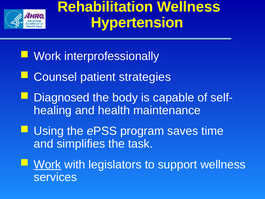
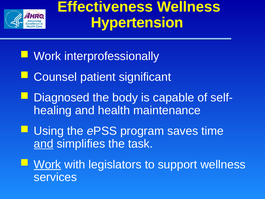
Rehabilitation: Rehabilitation -> Effectiveness (105, 7)
strategies: strategies -> significant (145, 77)
and underline: none -> present (44, 144)
